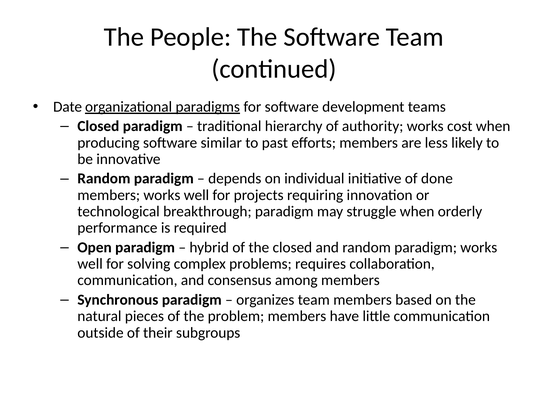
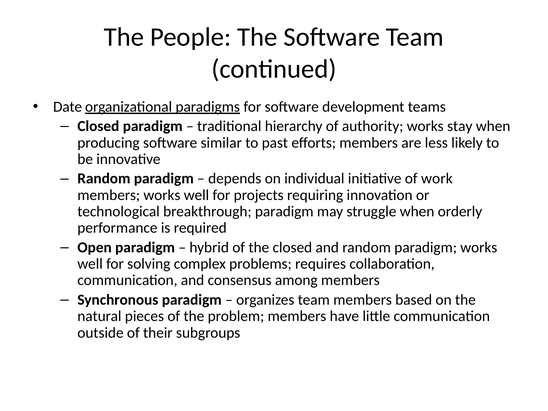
cost: cost -> stay (460, 126)
done: done -> work (437, 179)
